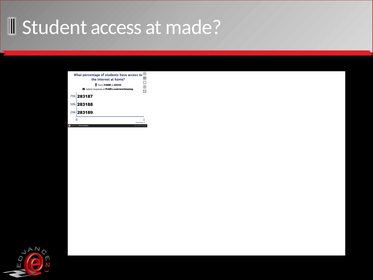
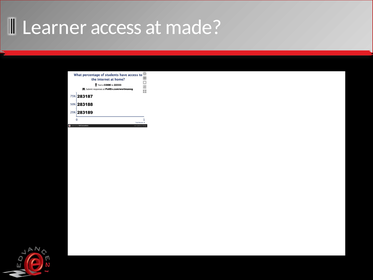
Student: Student -> Learner (55, 27)
